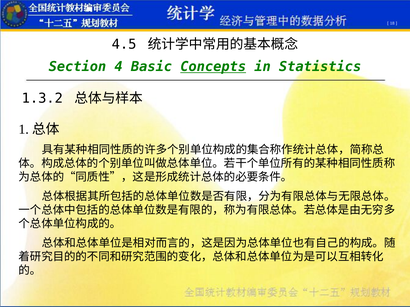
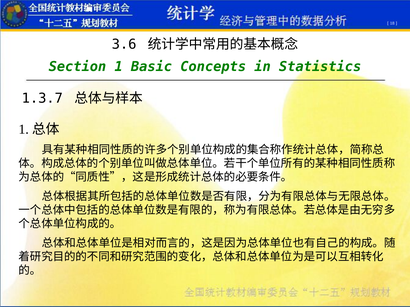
4.5: 4.5 -> 3.6 (124, 44)
4: 4 -> 1 (119, 67)
Concepts underline: present -> none (213, 67)
1.3.2: 1.3.2 -> 1.3.7 (42, 98)
